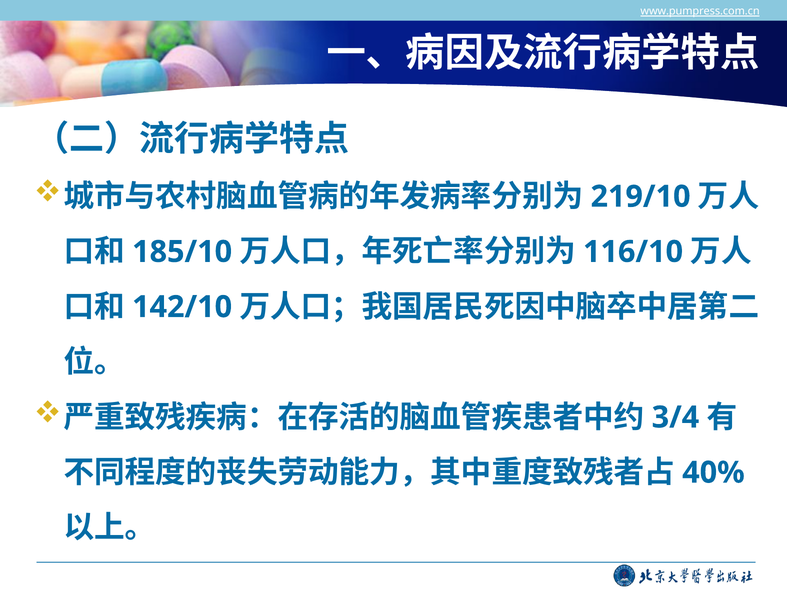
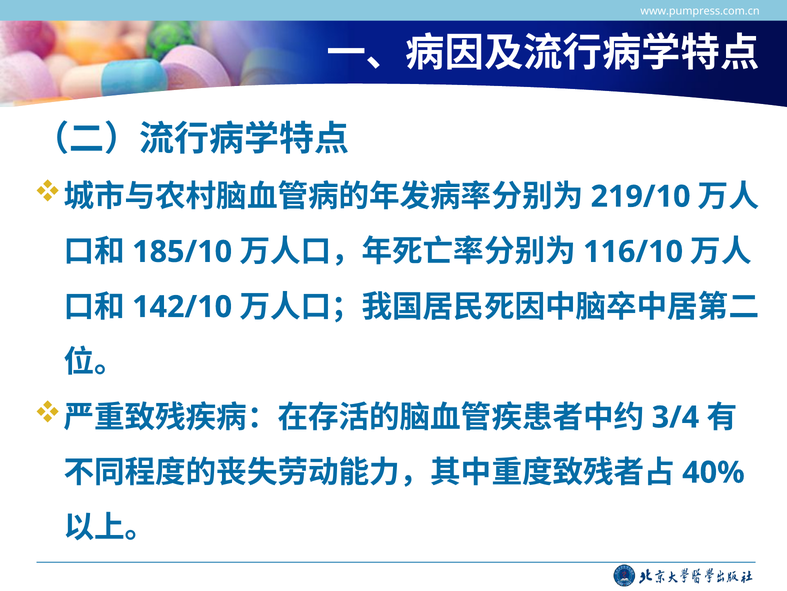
www.pumpress.com.cn underline: present -> none (700, 11)
